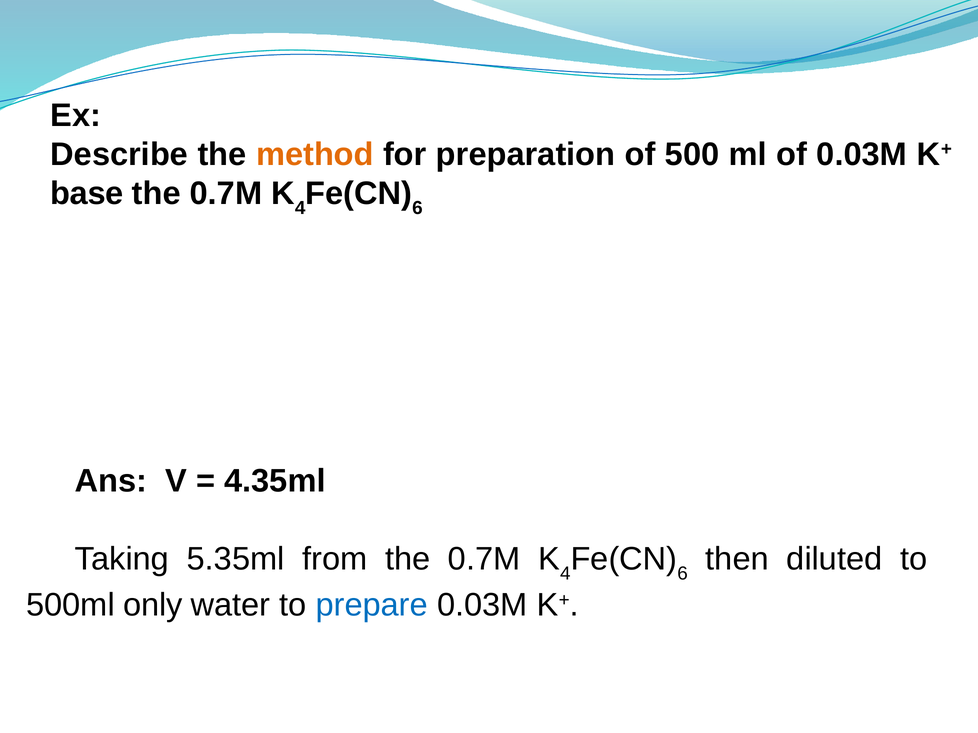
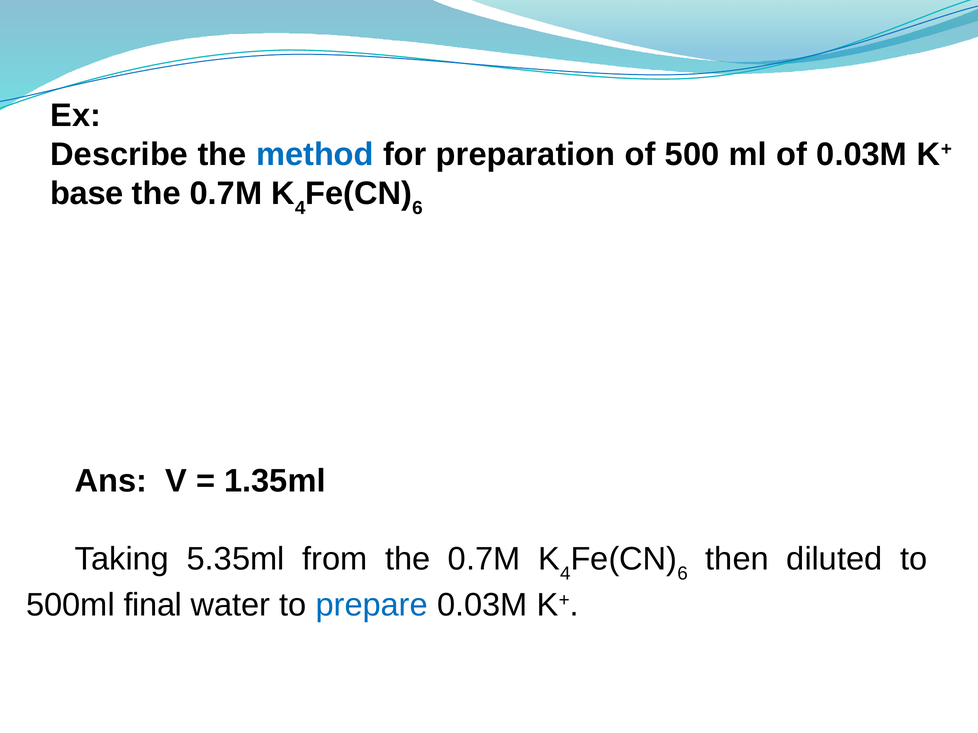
method colour: orange -> blue (315, 155)
4.35ml: 4.35ml -> 1.35ml (275, 481)
only: only -> final (153, 606)
